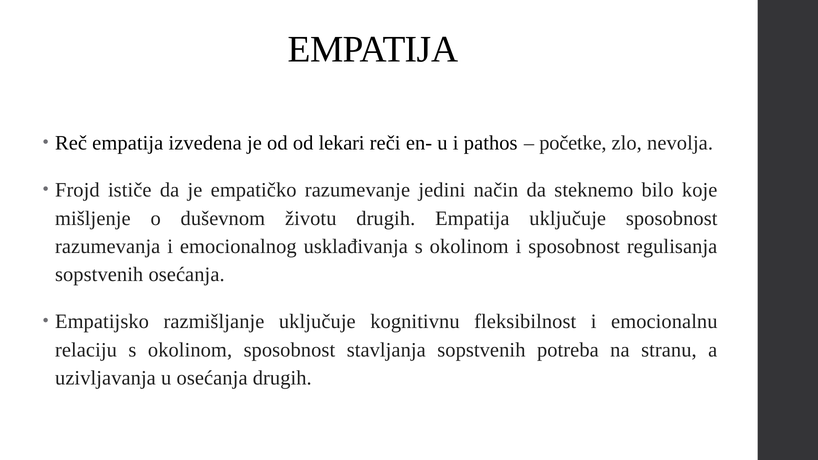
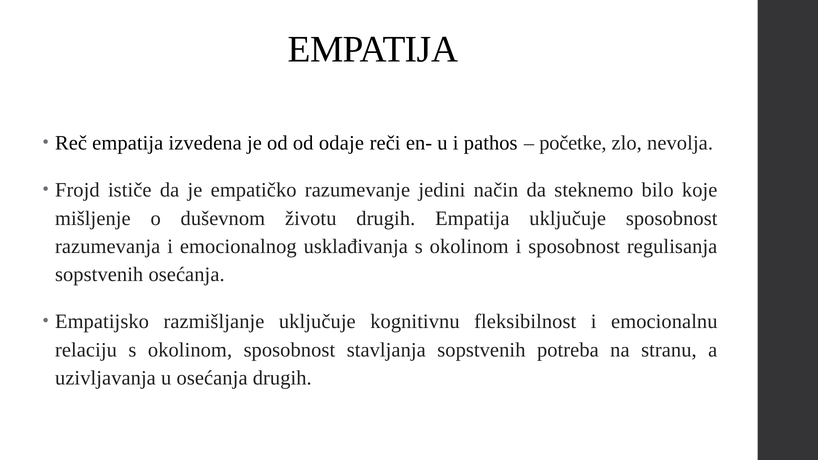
lekari: lekari -> odaje (341, 143)
